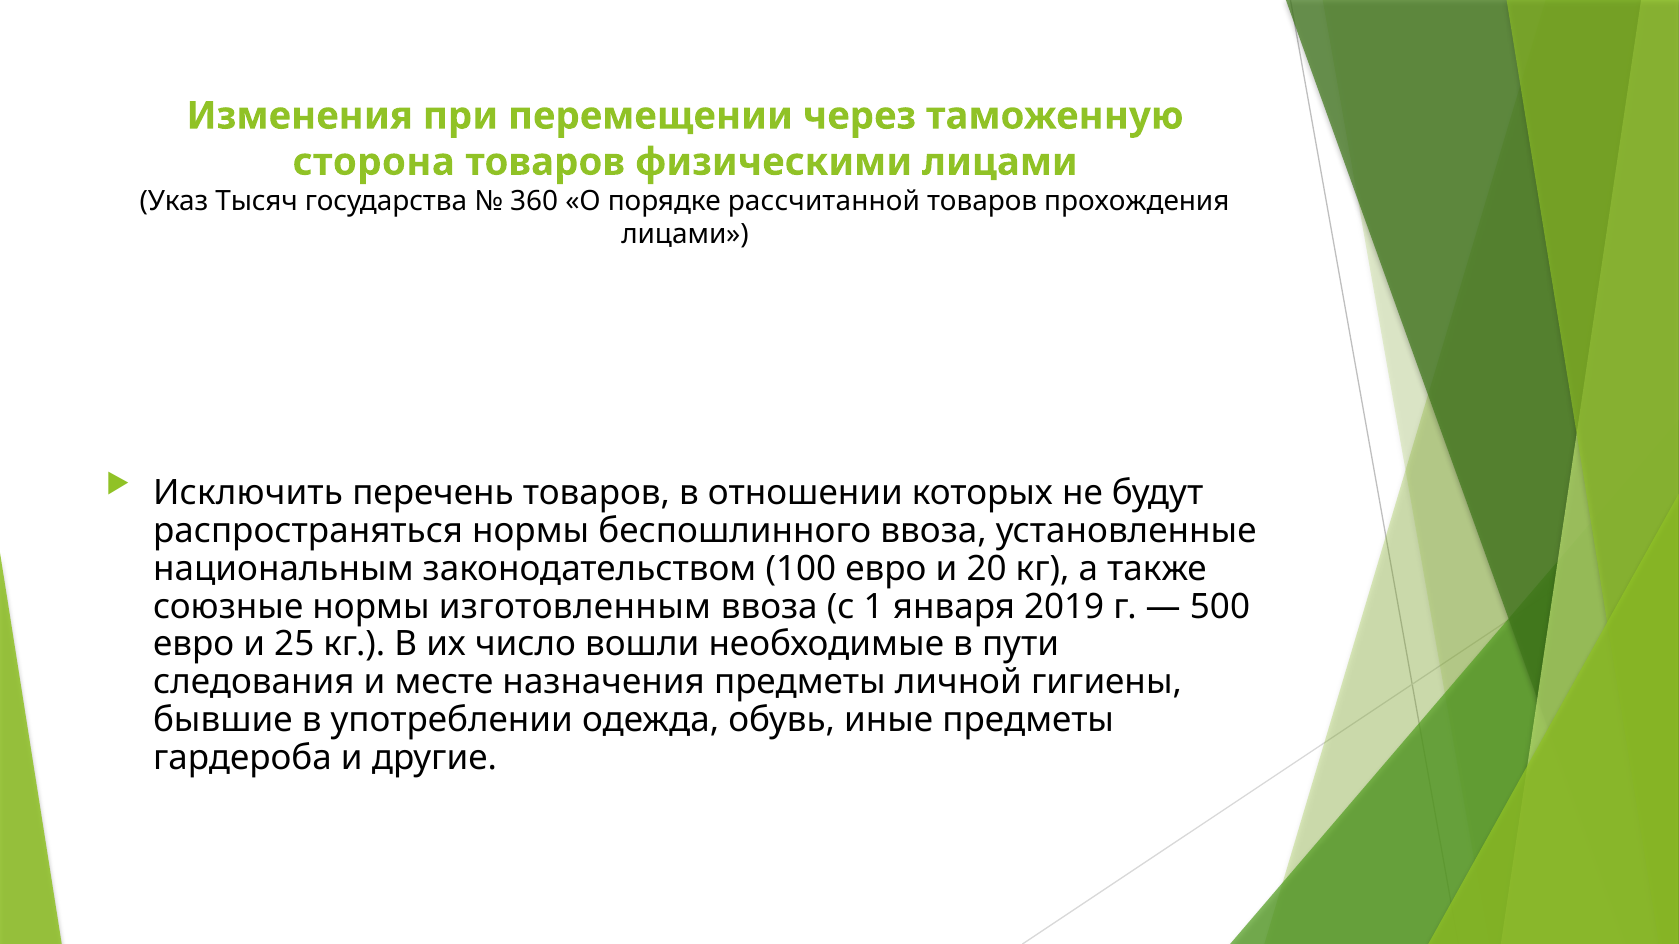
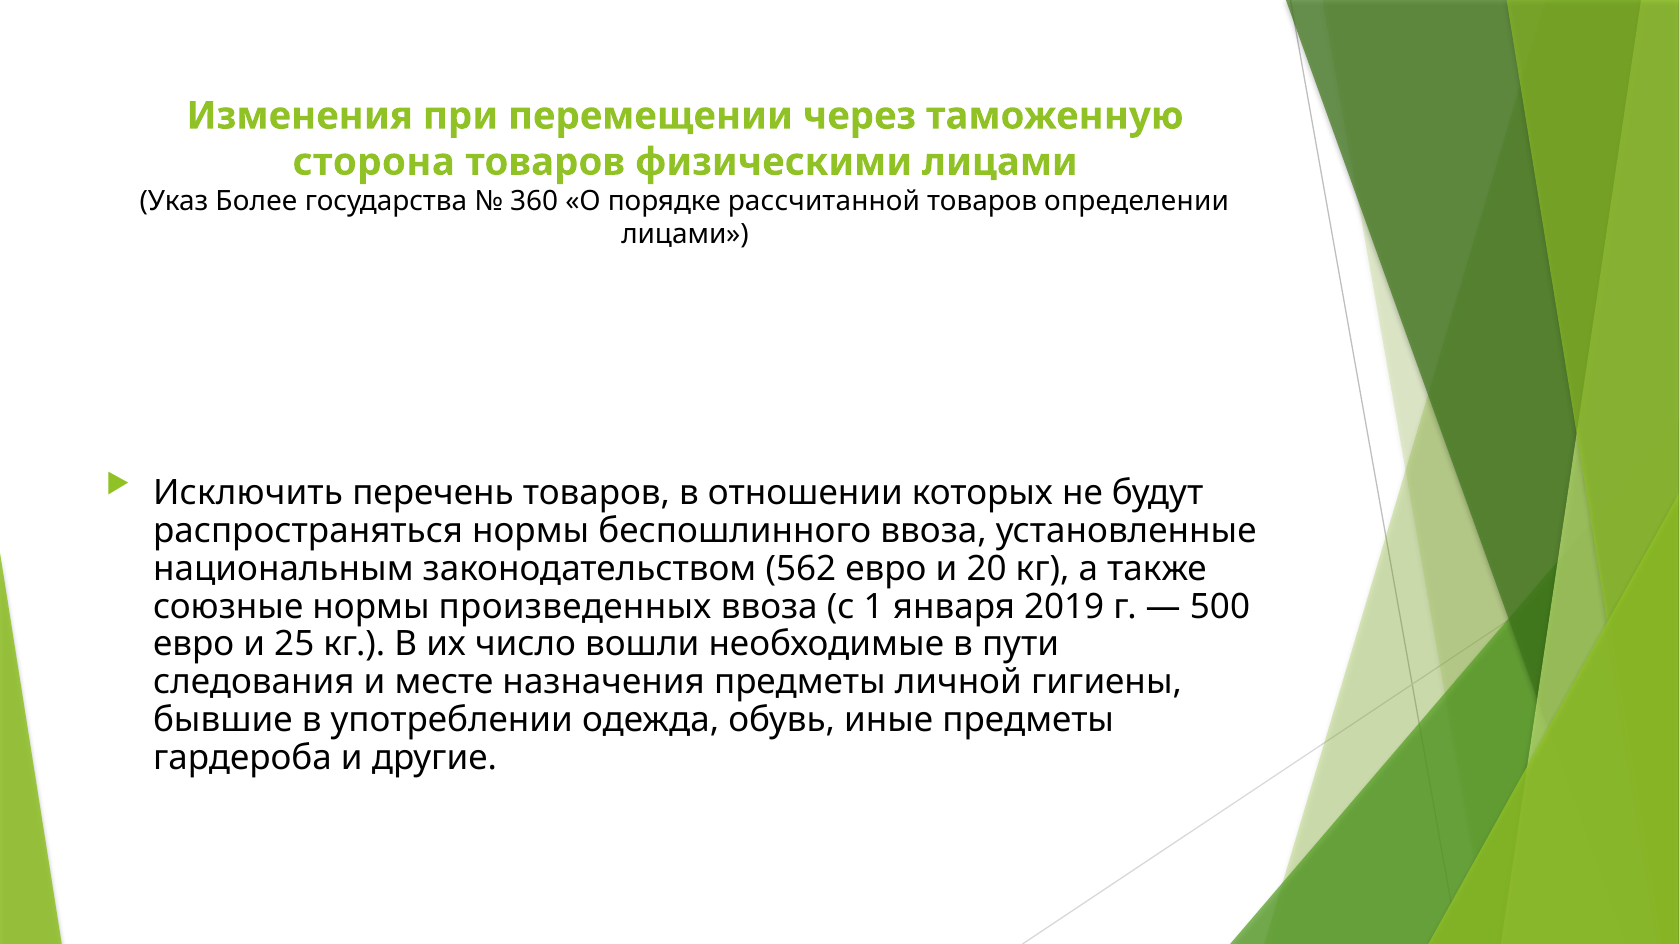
Тысяч: Тысяч -> Более (256, 201)
прохождения: прохождения -> определении (1137, 201)
100: 100 -> 562 (801, 569)
изготовленным: изготовленным -> произведенных (575, 607)
